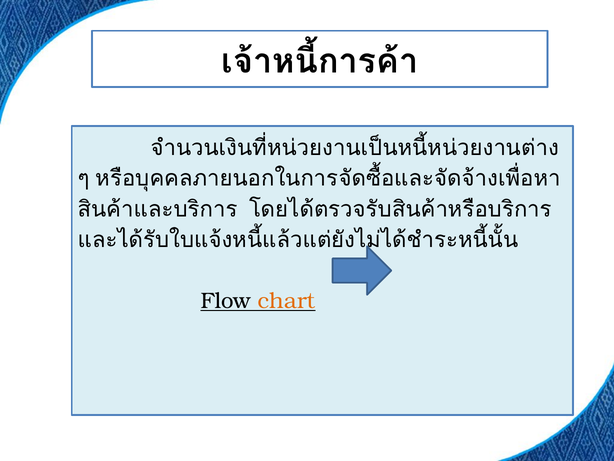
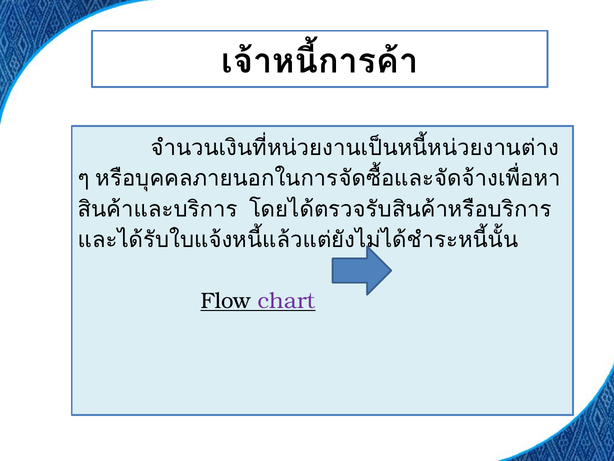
chart colour: orange -> purple (287, 301)
